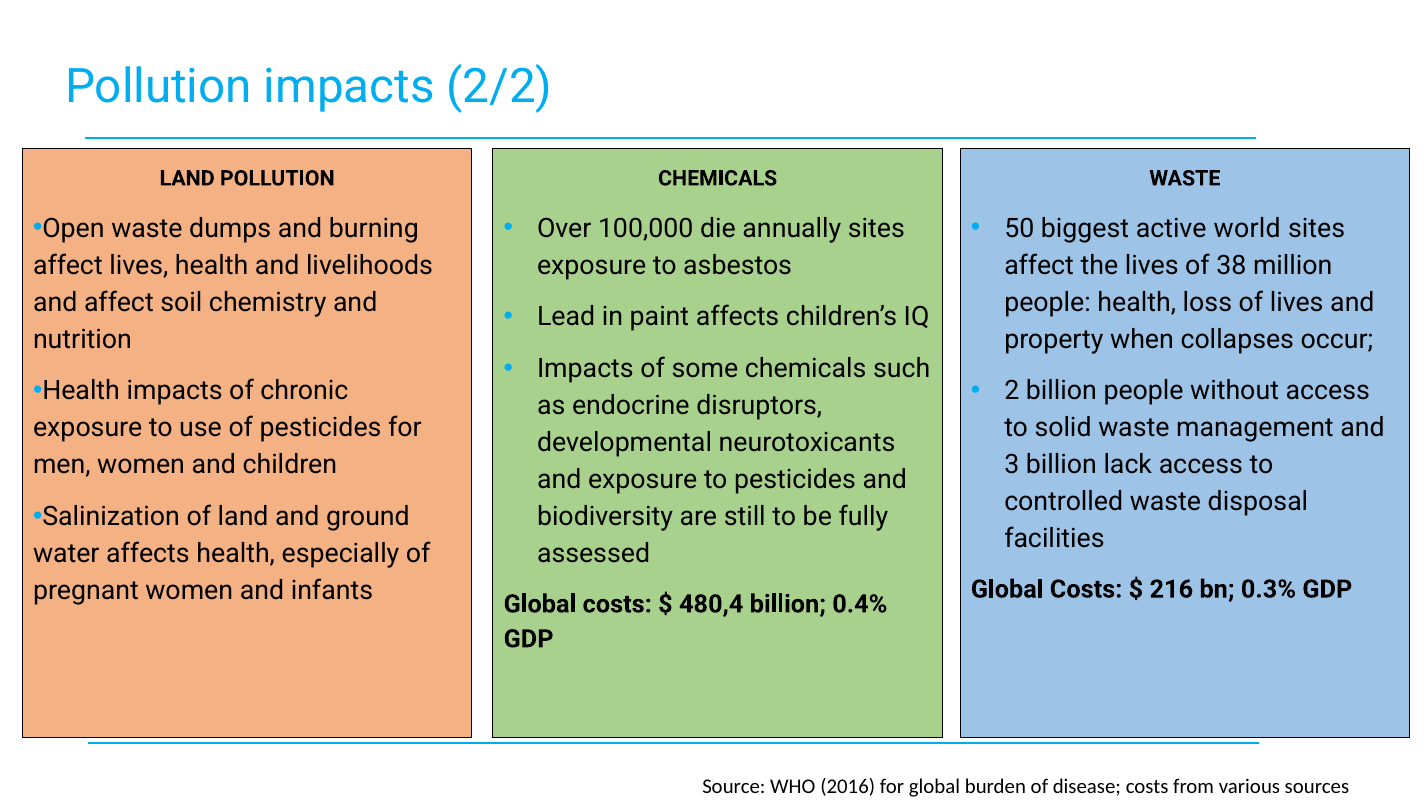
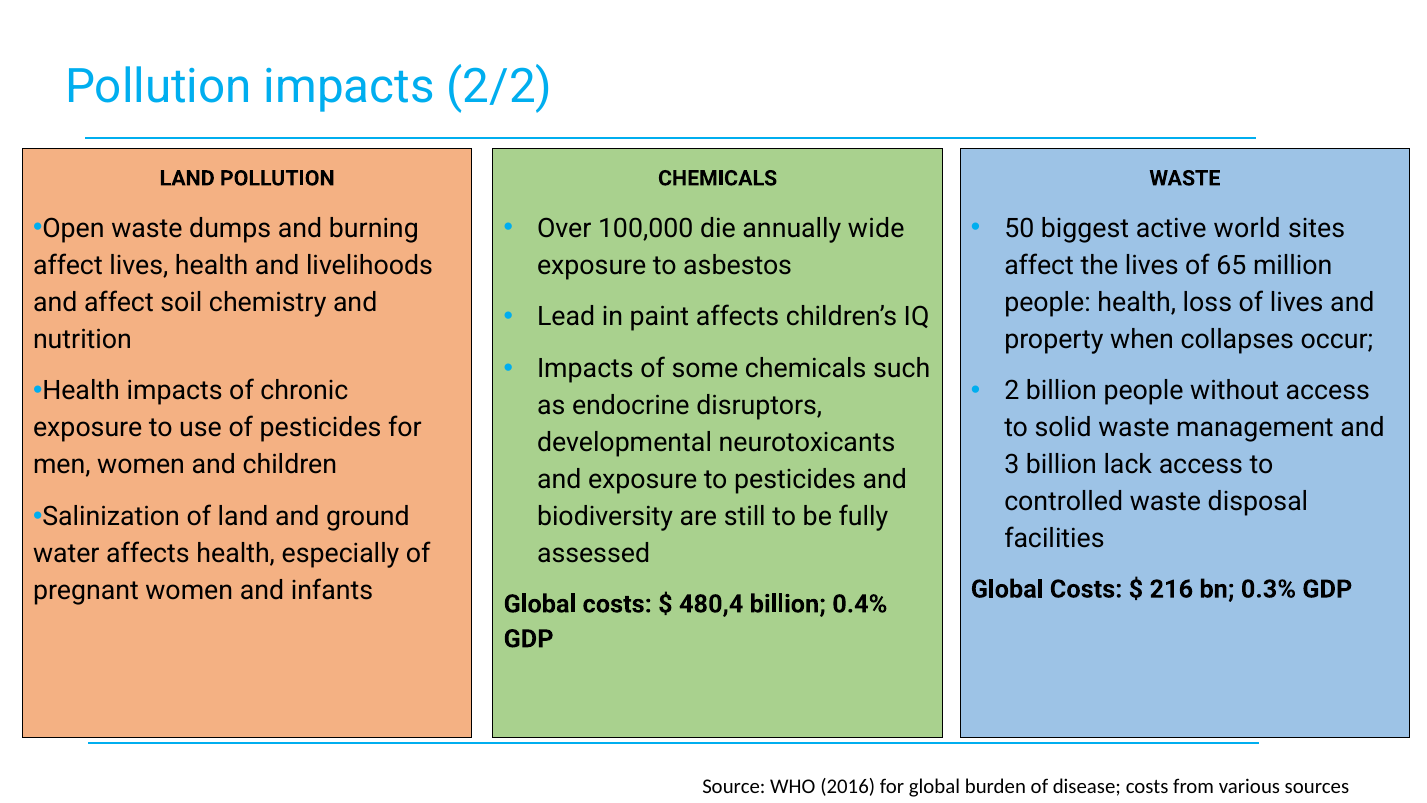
annually sites: sites -> wide (876, 228)
38: 38 -> 65 (1231, 265)
